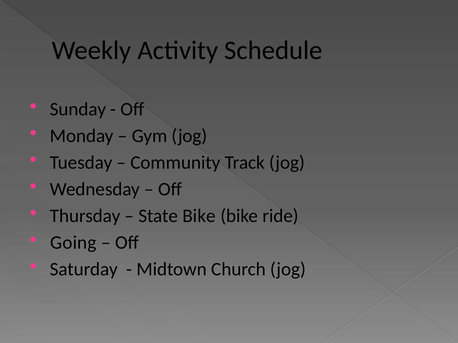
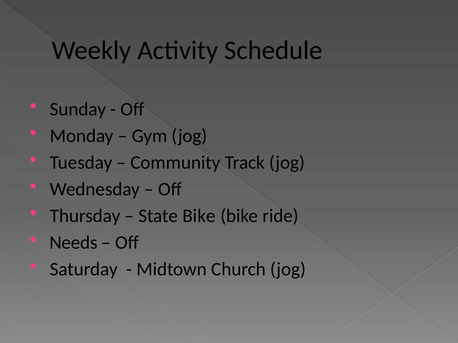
Going: Going -> Needs (74, 243)
